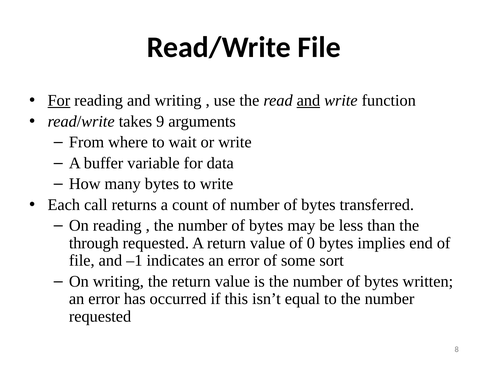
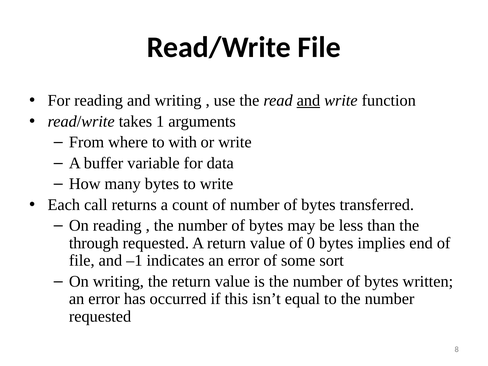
For underline: present -> none (59, 101)
9: 9 -> 1 (160, 121)
wait: wait -> with (183, 142)
